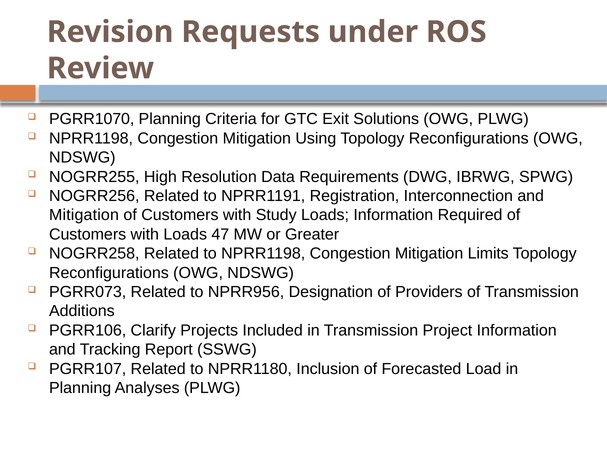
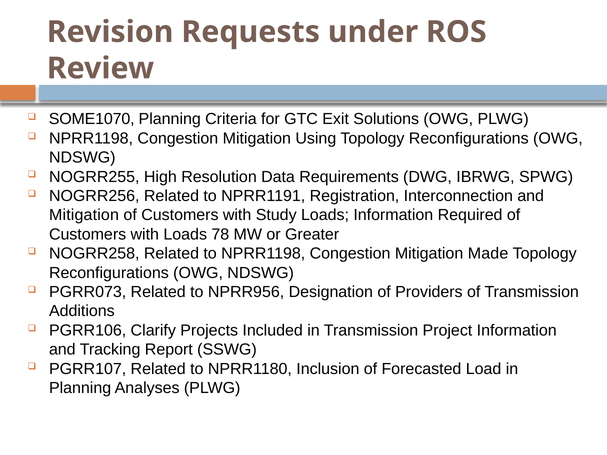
PGRR1070: PGRR1070 -> SOME1070 (92, 119)
47: 47 -> 78 (220, 235)
Limits: Limits -> Made (488, 254)
